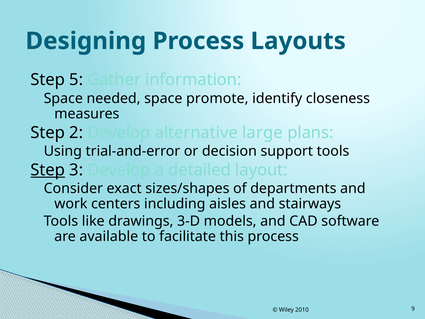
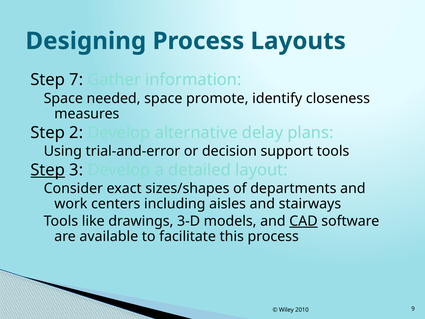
5: 5 -> 7 (76, 80)
large: large -> delay (263, 132)
CAD underline: none -> present (303, 221)
